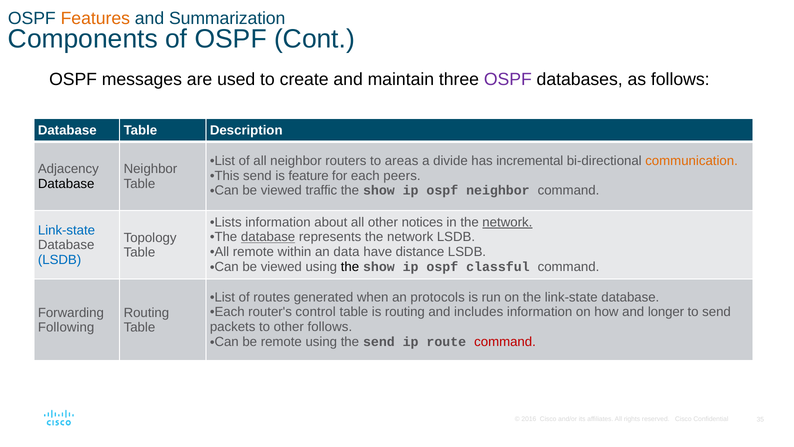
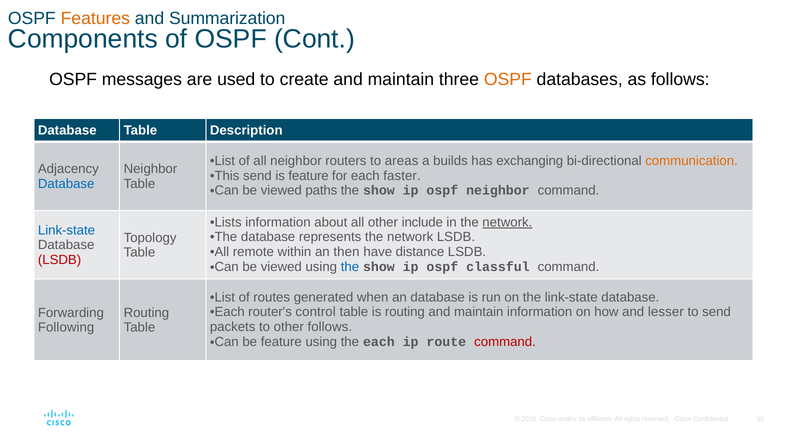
OSPF colour: purple -> orange (508, 79)
divide: divide -> builds (450, 161)
incremental: incremental -> exchanging (530, 161)
peers: peers -> faster (402, 176)
Database colour: black -> blue (66, 184)
traffic: traffic -> paths (321, 190)
notices: notices -> include (422, 222)
database underline: present -> none (268, 237)
data: data -> then (347, 252)
LSDB colour: blue -> red (60, 260)
the colour: black -> blue (350, 267)
an protocols: protocols -> database (438, 297)
includes: includes -> maintain (479, 312)
longer: longer -> lesser (666, 312)
be remote: remote -> feature (281, 341)
the send: send -> each (379, 341)
